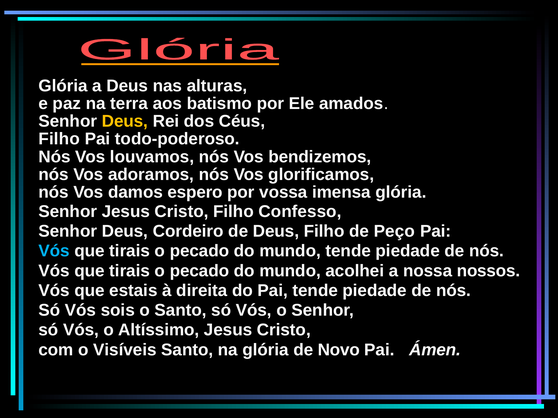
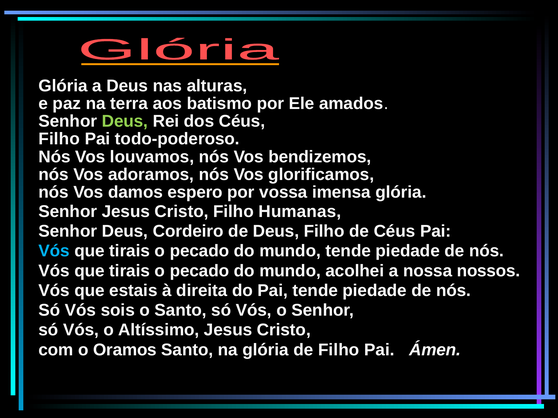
Deus colour: yellow -> light green (125, 121)
Confesso: Confesso -> Humanas (300, 212)
de Peço: Peço -> Céus (394, 232)
Visíveis: Visíveis -> Oramos (125, 350)
de Novo: Novo -> Filho (339, 350)
